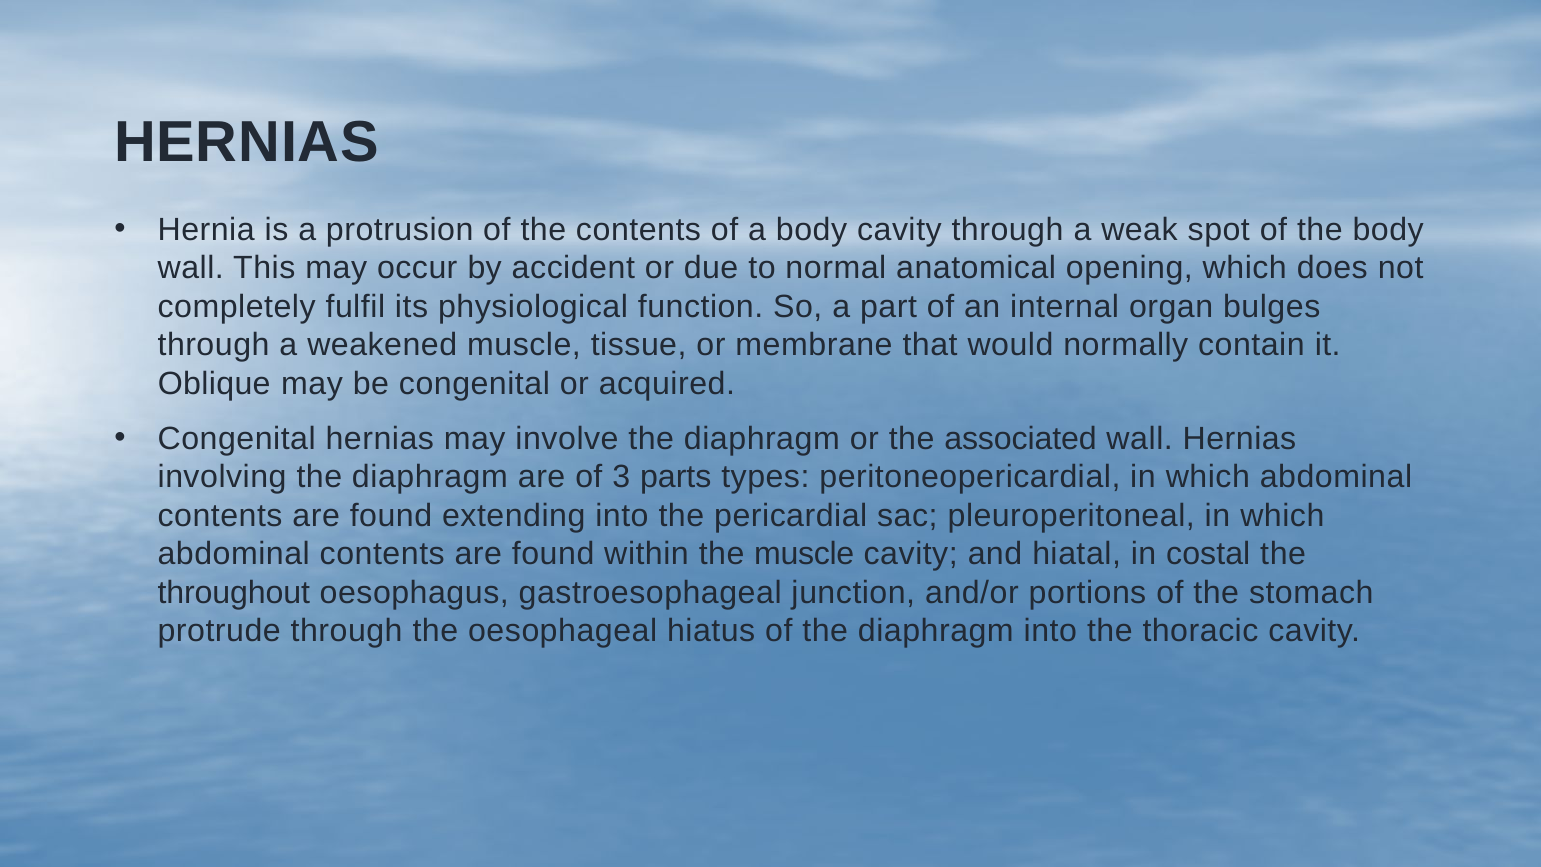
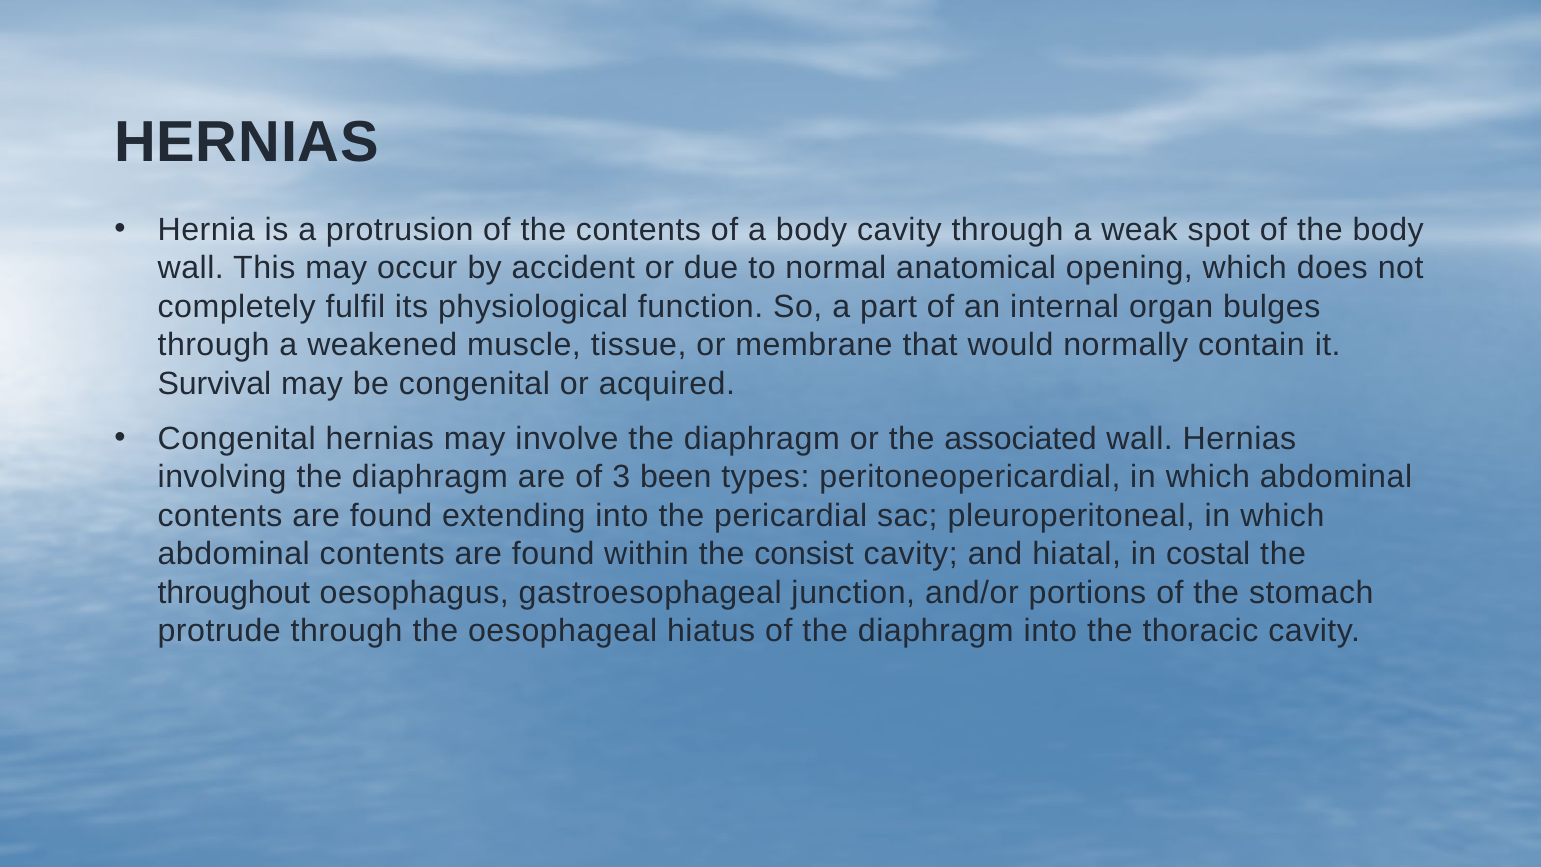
Oblique: Oblique -> Survival (214, 384)
parts: parts -> been (676, 477)
the muscle: muscle -> consist (804, 554)
